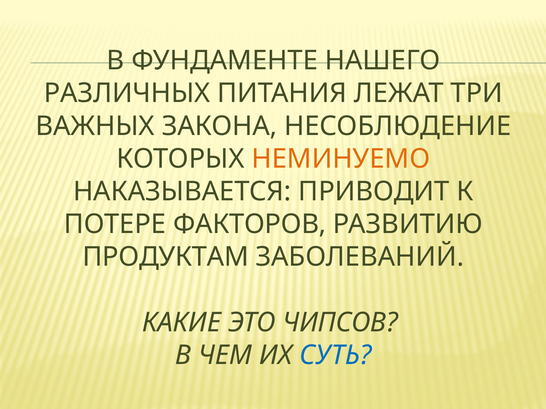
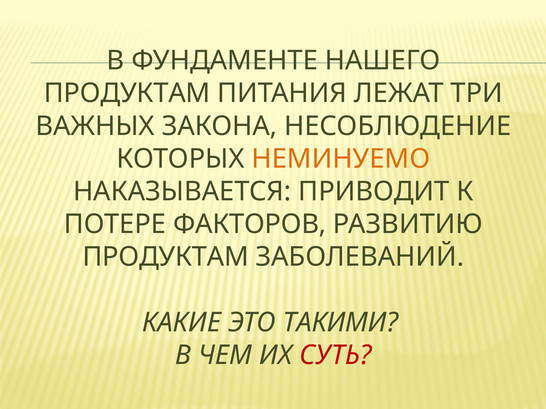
РАЗЛИЧНЫХ: РАЗЛИЧНЫХ -> ПРОДУКТАМ (127, 93)
ЧИПСОВ: ЧИПСОВ -> ТАКИМИ (340, 323)
СУТЬ colour: blue -> red (336, 356)
